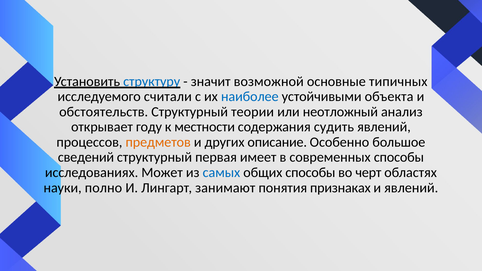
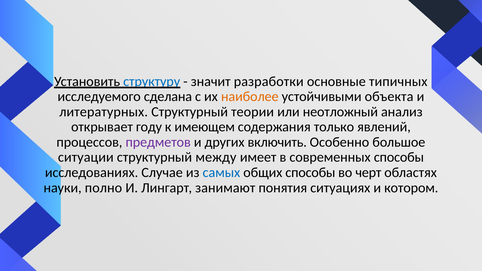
возможной: возможной -> разработки (269, 81)
считали: считали -> сделана (168, 97)
наиболее colour: blue -> orange (250, 97)
обстоятельств: обстоятельств -> литературных (104, 112)
местности: местности -> имеющем (205, 127)
судить: судить -> только (334, 127)
предметов colour: orange -> purple (158, 142)
описание: описание -> включить (277, 142)
сведений: сведений -> ситуации (86, 157)
первая: первая -> между (216, 157)
Может: Может -> Случае (162, 173)
признаках: признаках -> ситуациях (340, 188)
и явлений: явлений -> котором (411, 188)
